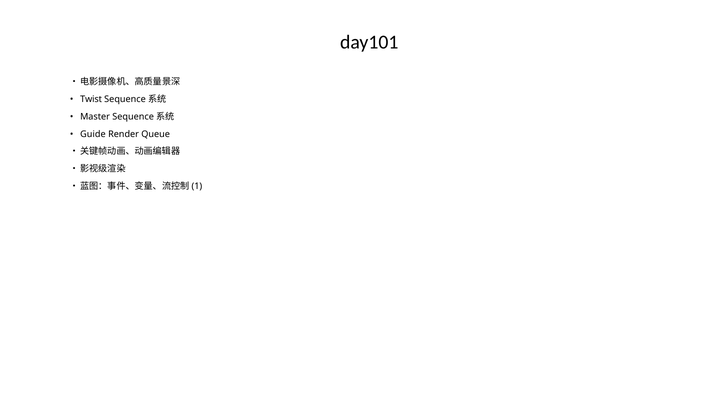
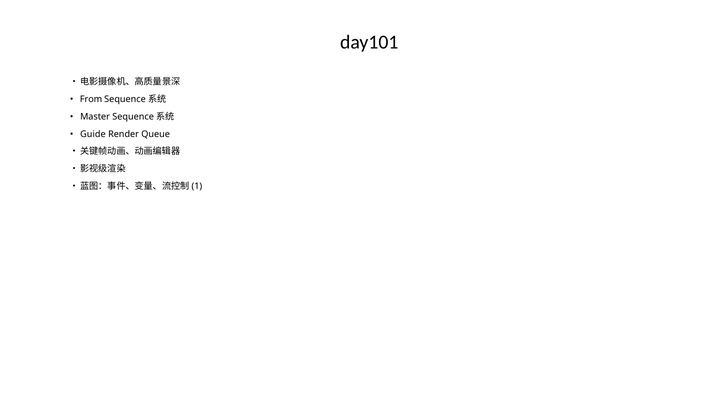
Twist: Twist -> From (91, 99)
